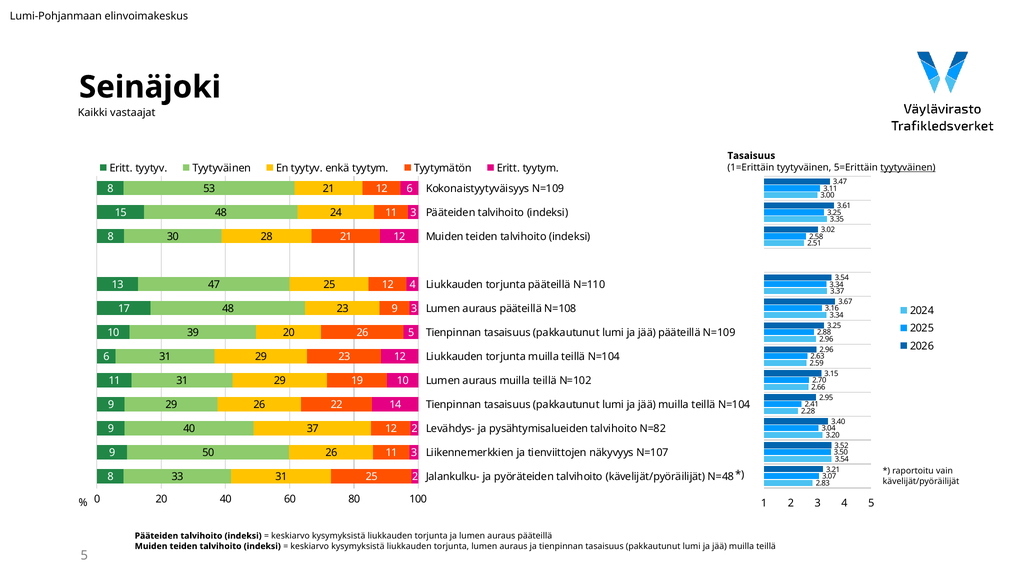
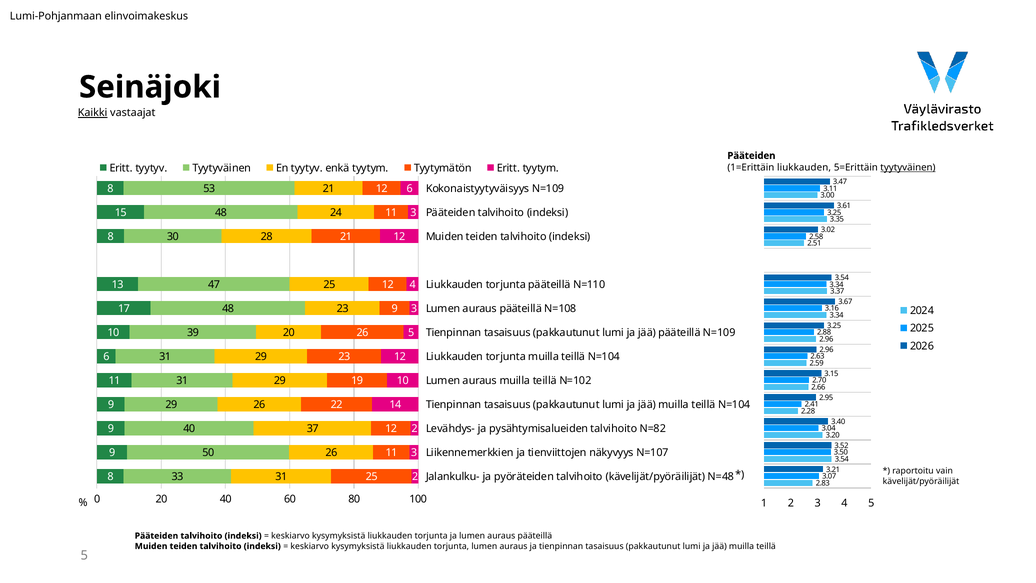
Kaikki underline: none -> present (93, 113)
Tasaisuus: Tasaisuus -> Pääteiden (751, 156)
1=Erittäin tyytyväinen: tyytyväinen -> liukkauden (804, 167)
